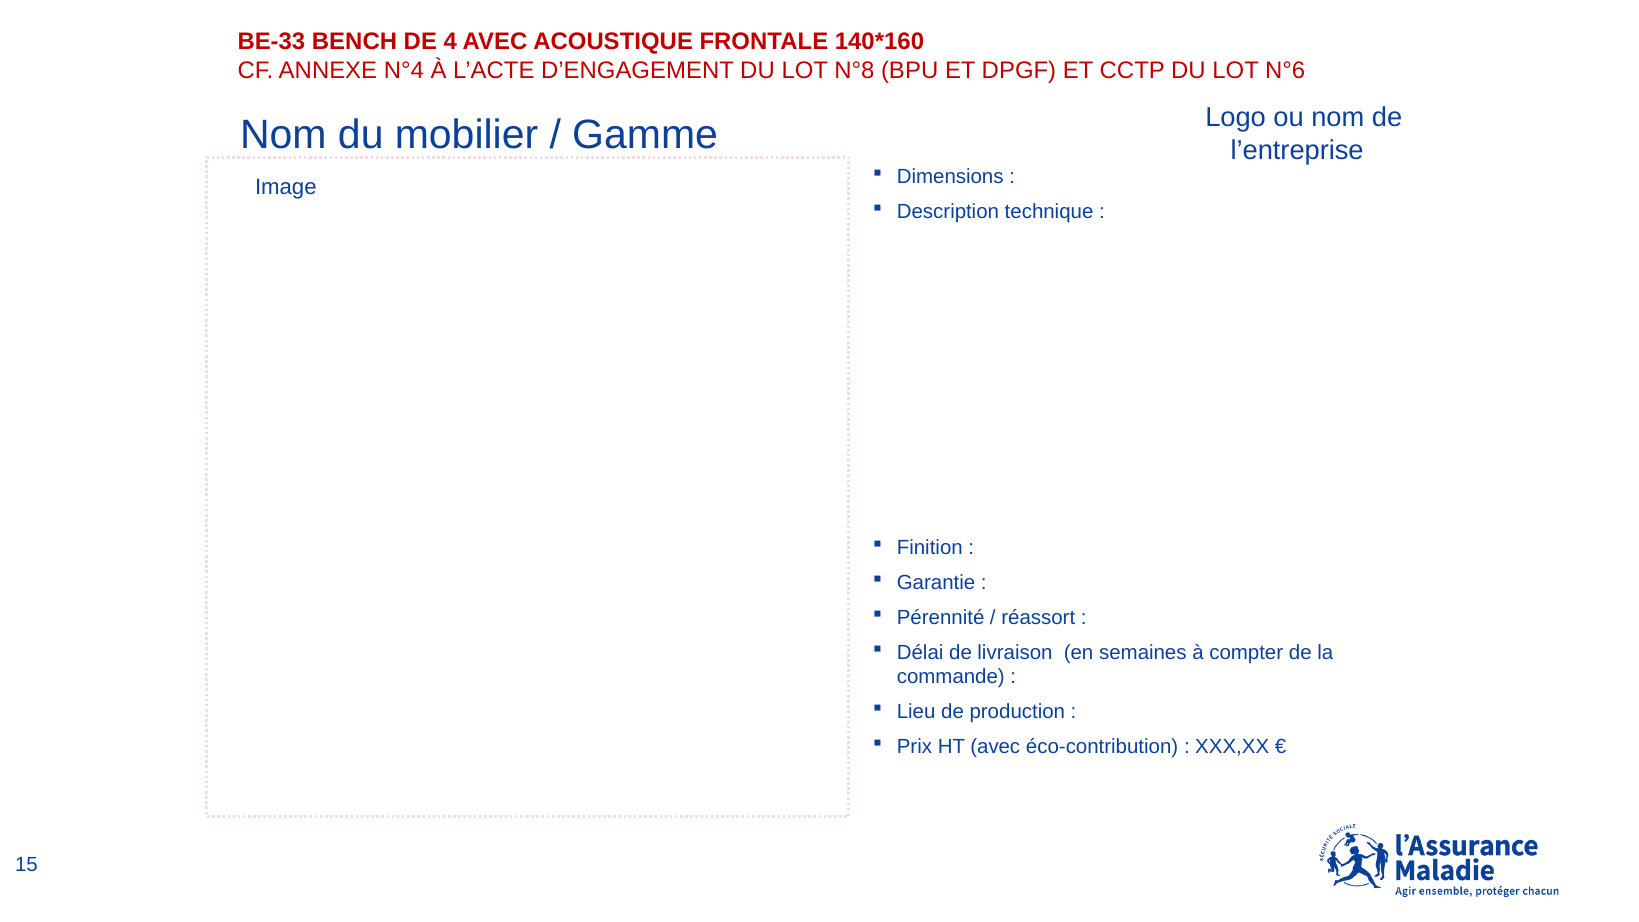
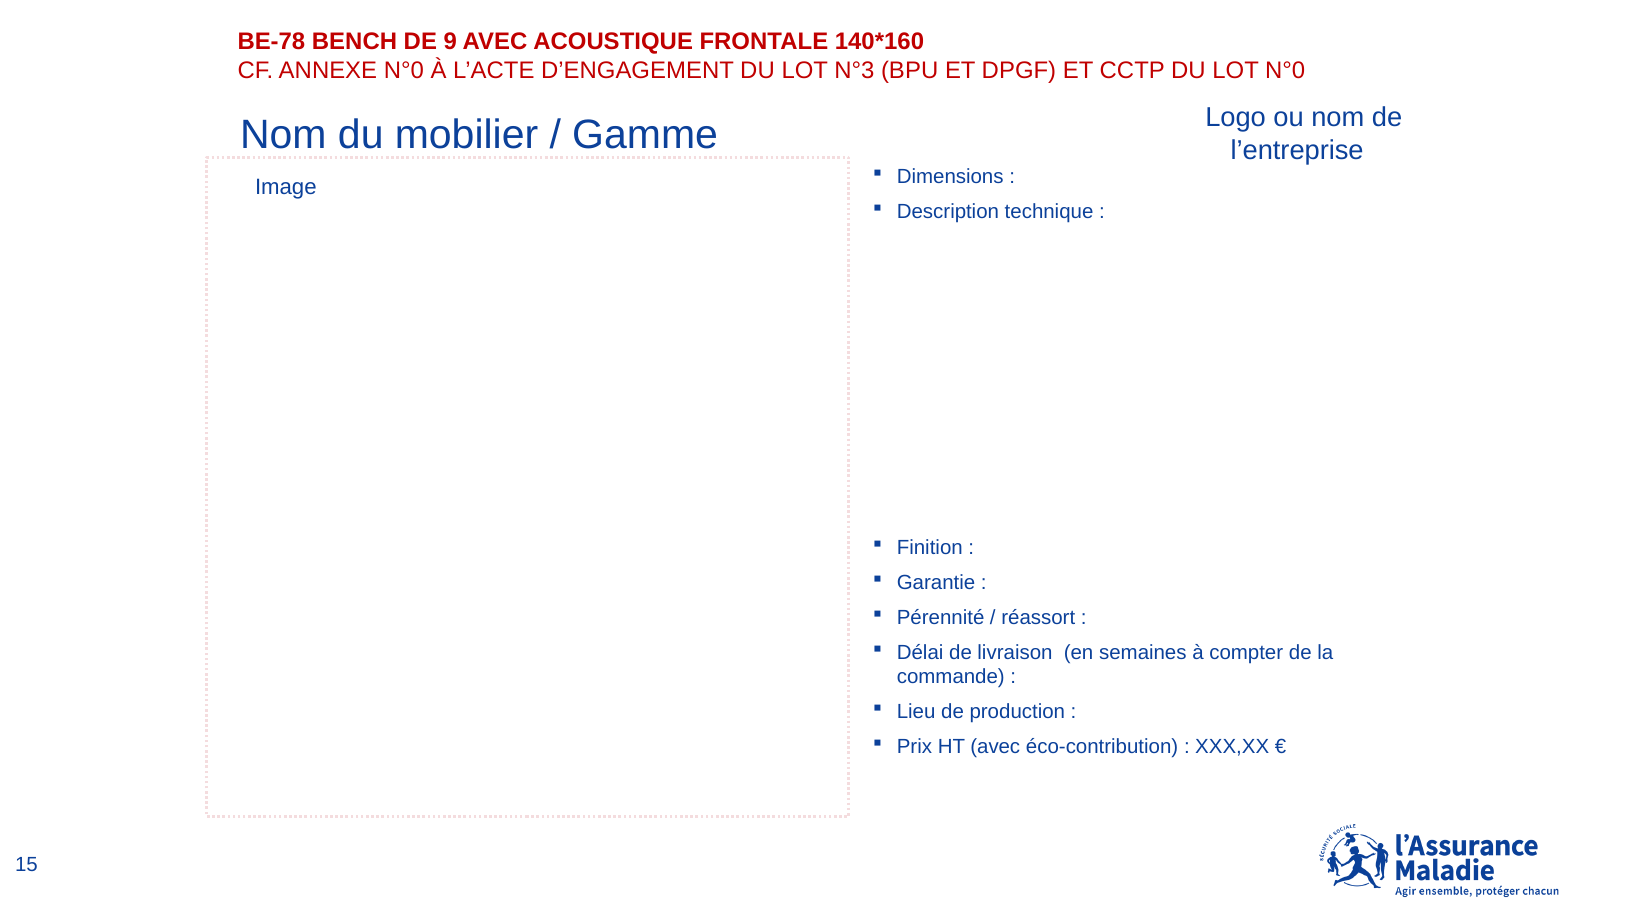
BE-33: BE-33 -> BE-78 (271, 42)
4: 4 -> 9 (450, 42)
ANNEXE N°4: N°4 -> N°0 (404, 70)
N°8: N°8 -> N°3 (854, 70)
LOT N°6: N°6 -> N°0 (1285, 70)
